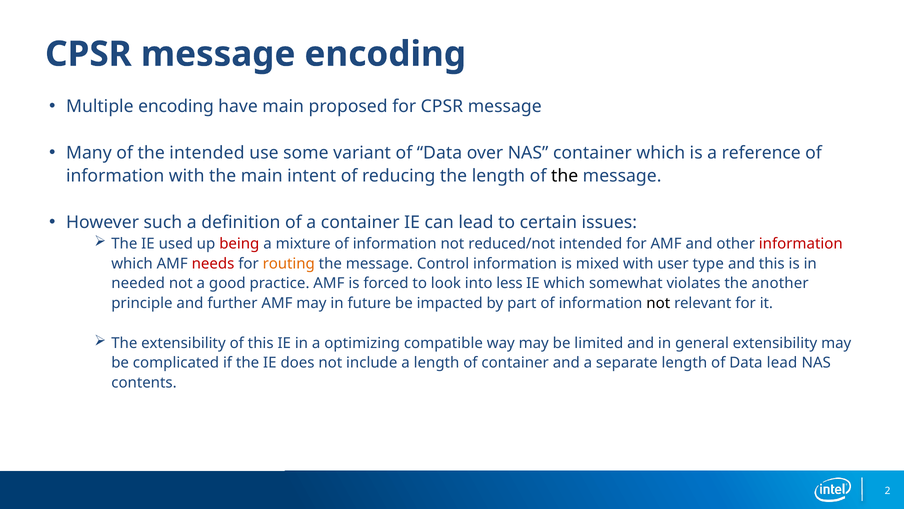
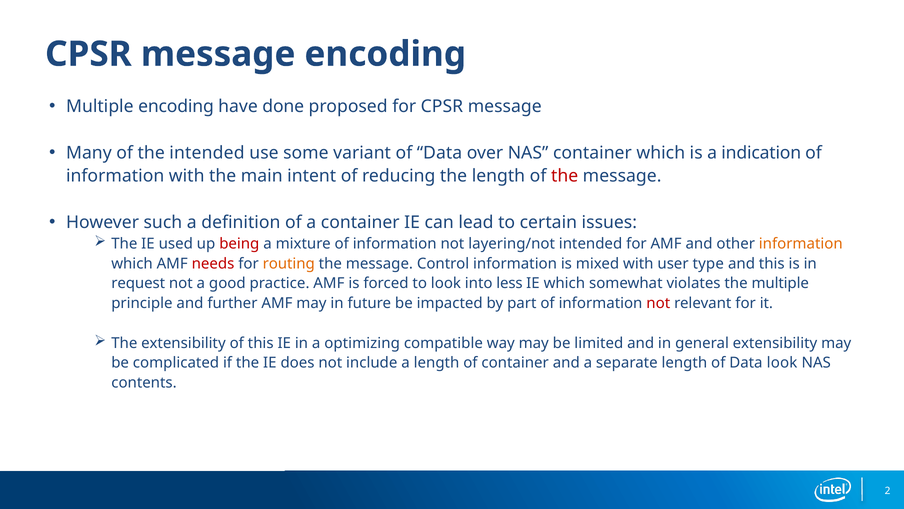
have main: main -> done (283, 106)
reference: reference -> indication (761, 153)
the colour: black -> red (565, 176)
reduced/not: reduced/not -> layering/not (512, 244)
information colour: red -> orange (801, 244)
needed: needed -> request (138, 283)
the another: another -> multiple (780, 283)
not colour: black -> red (658, 303)
Data lead: lead -> look (782, 363)
